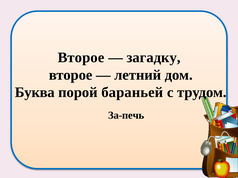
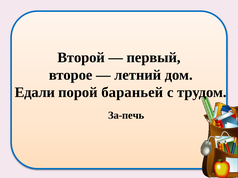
Второе: Второе -> Второй (81, 58)
загадку: загадку -> первый (154, 58)
Буква: Буква -> Едали (35, 93)
